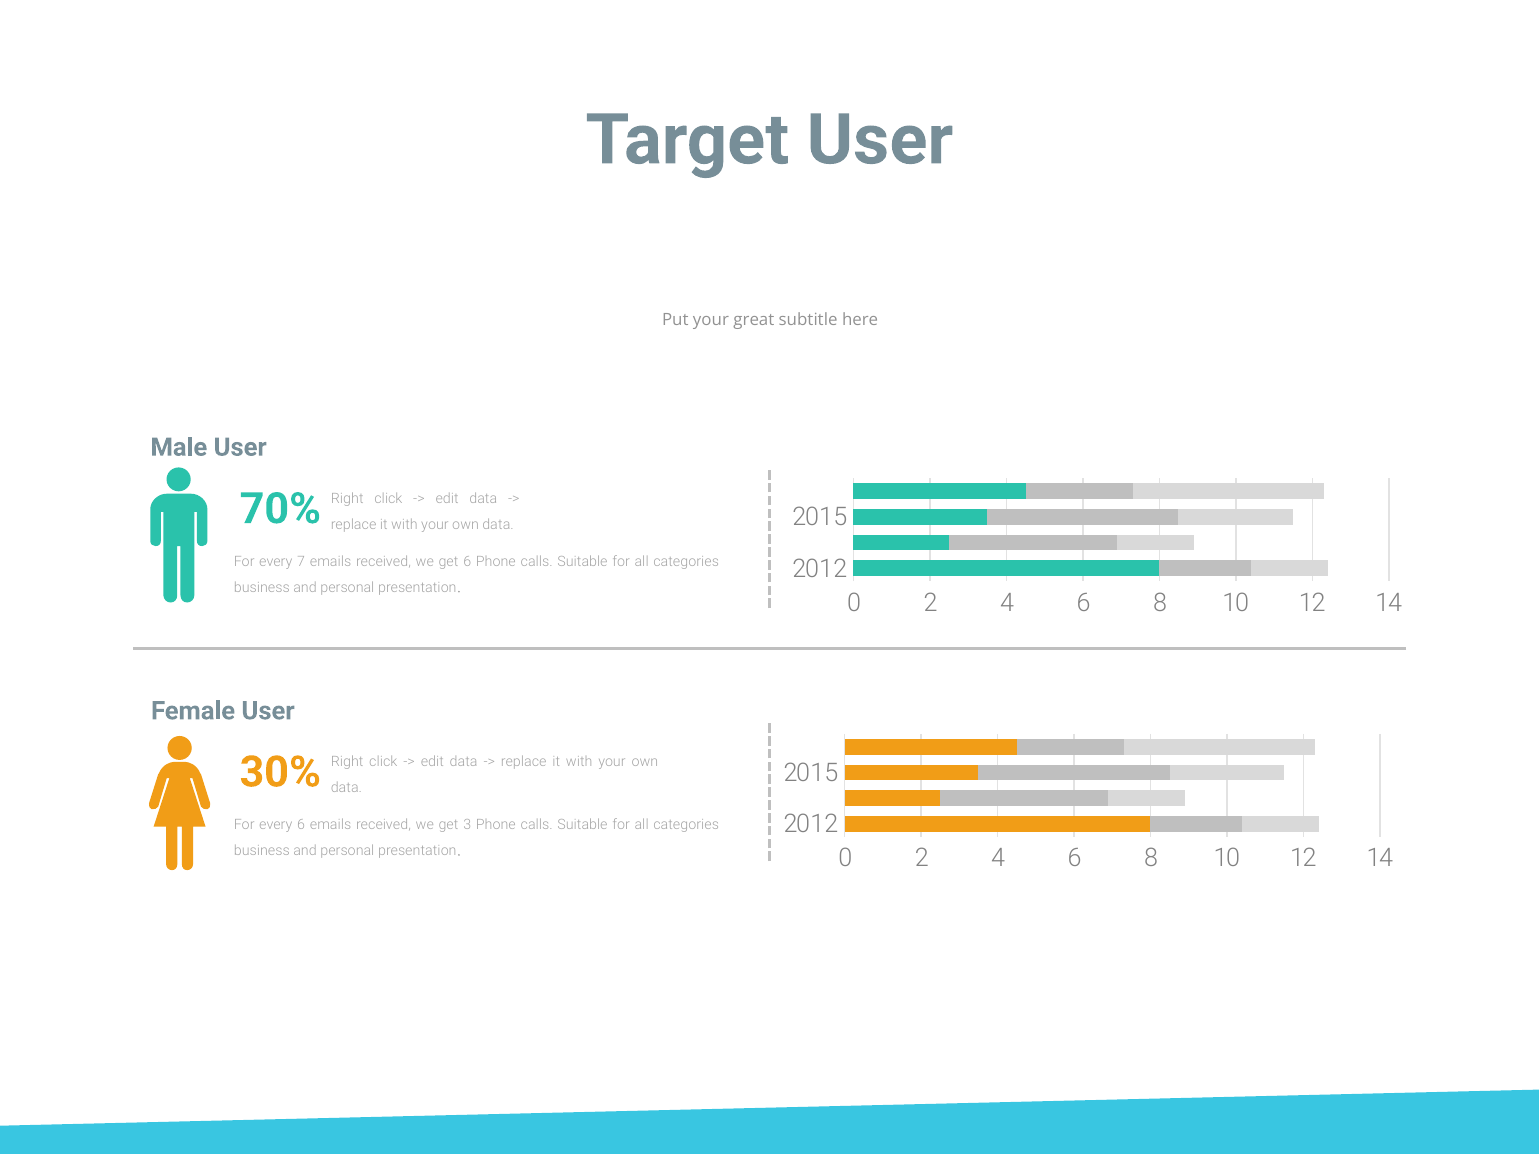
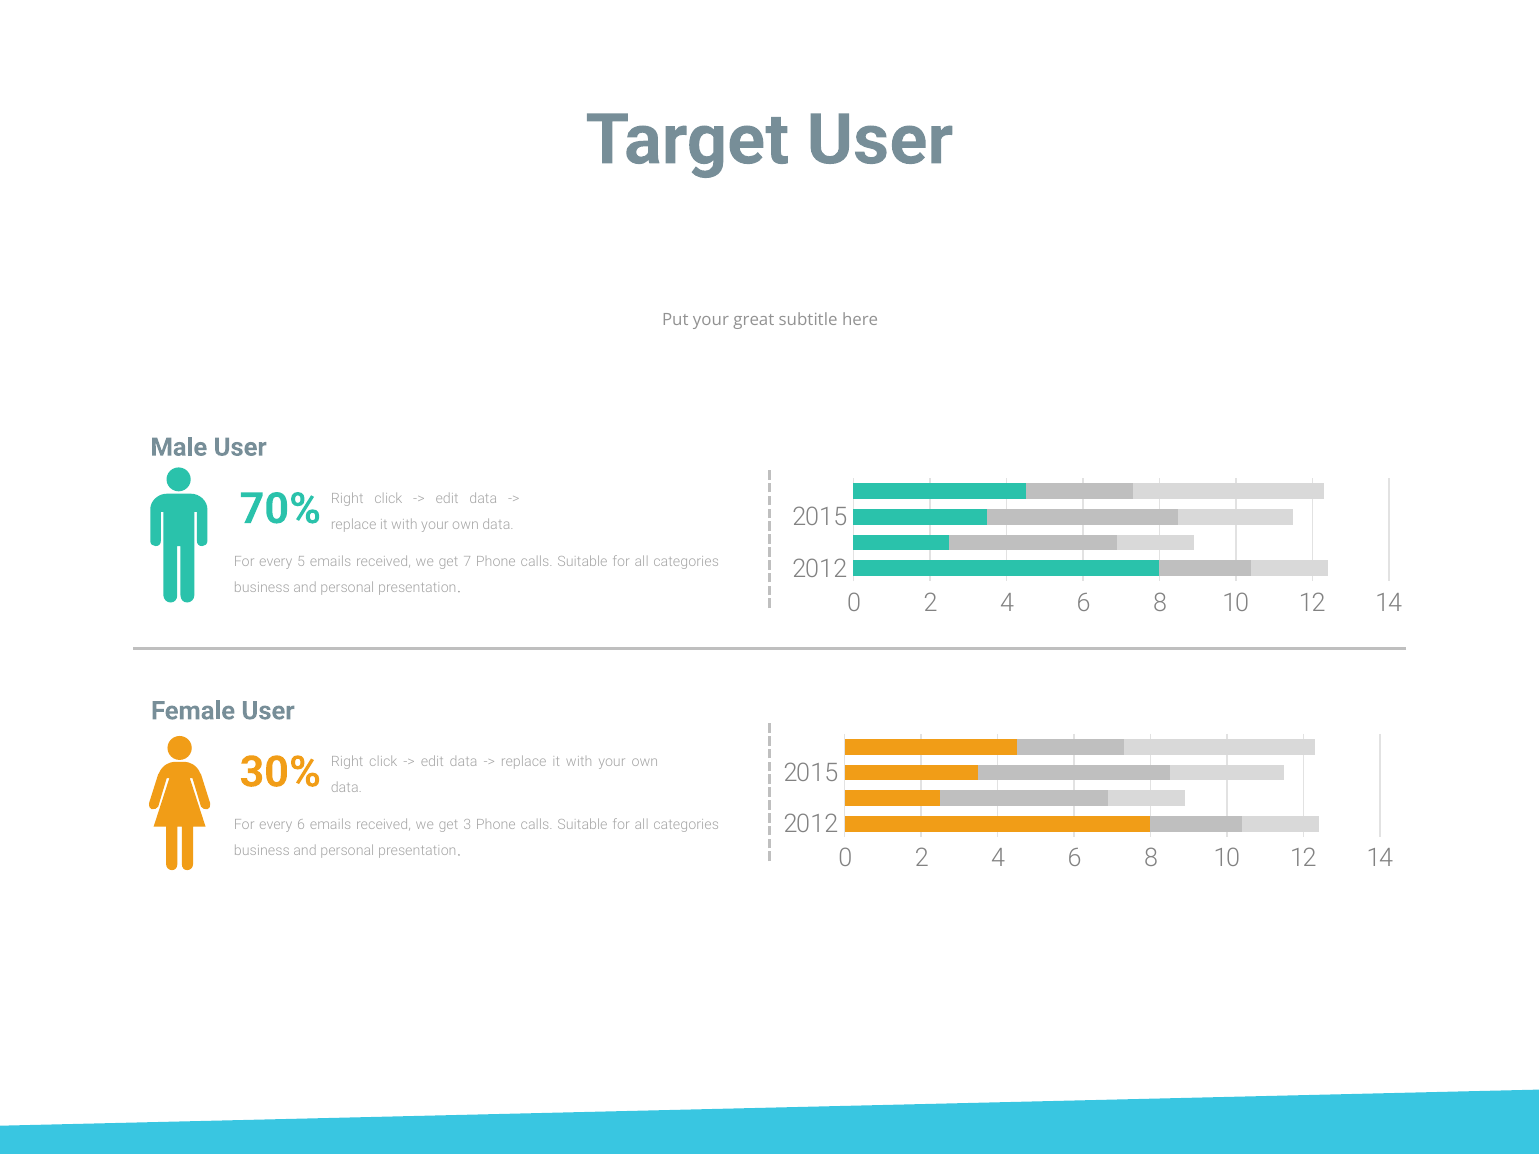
7: 7 -> 5 (301, 562)
get 6: 6 -> 7 (467, 562)
